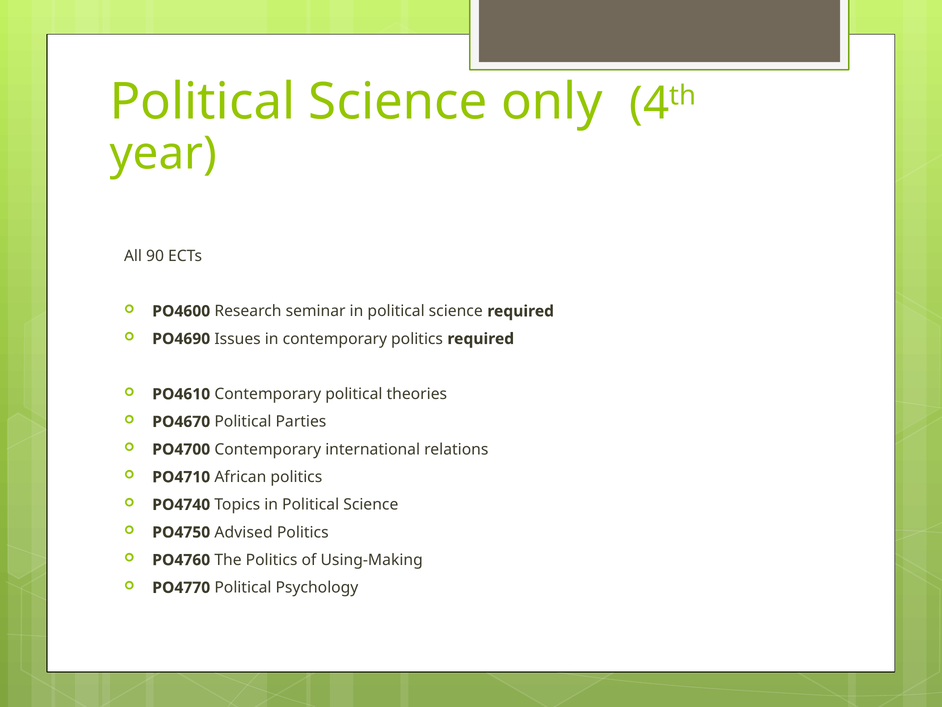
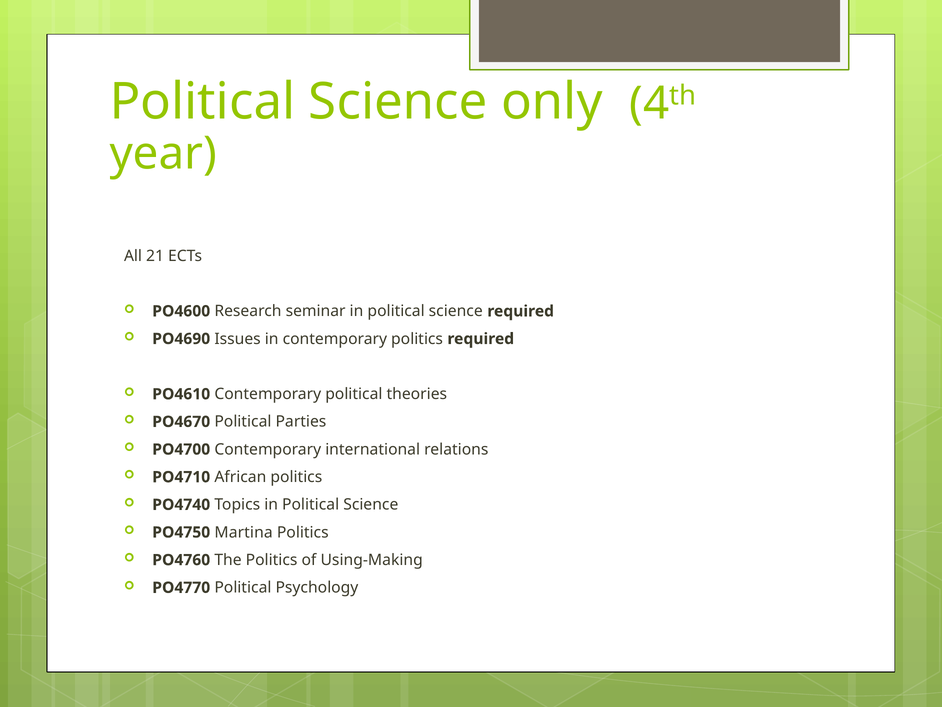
90: 90 -> 21 (155, 256)
Advised: Advised -> Martina (244, 532)
